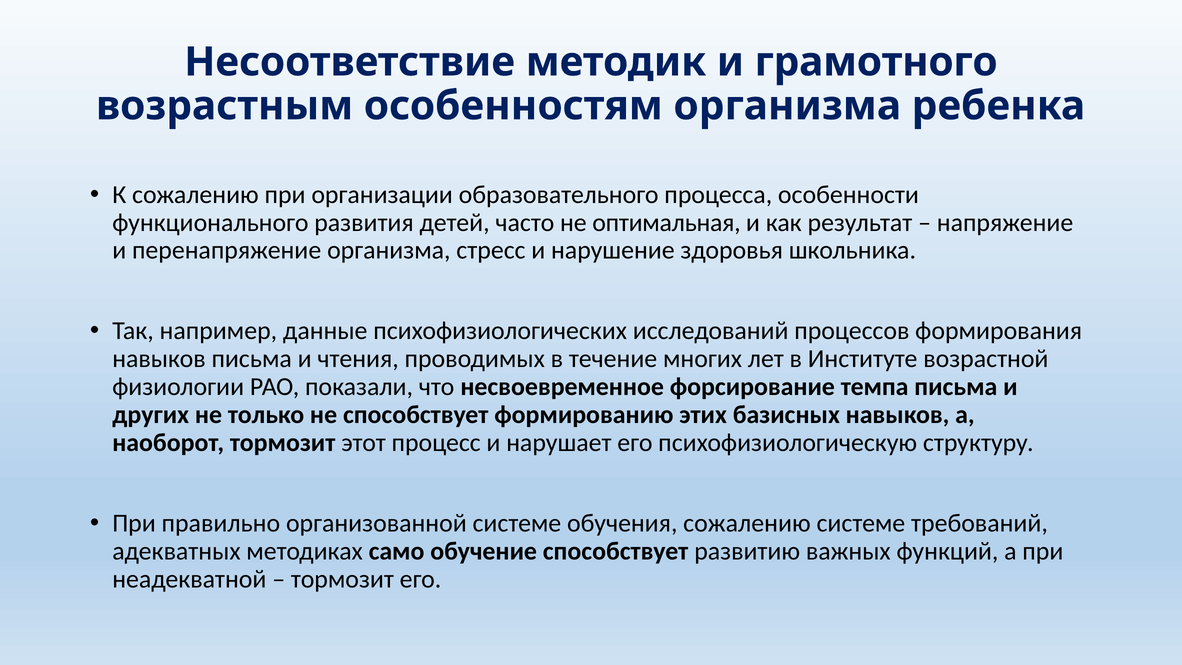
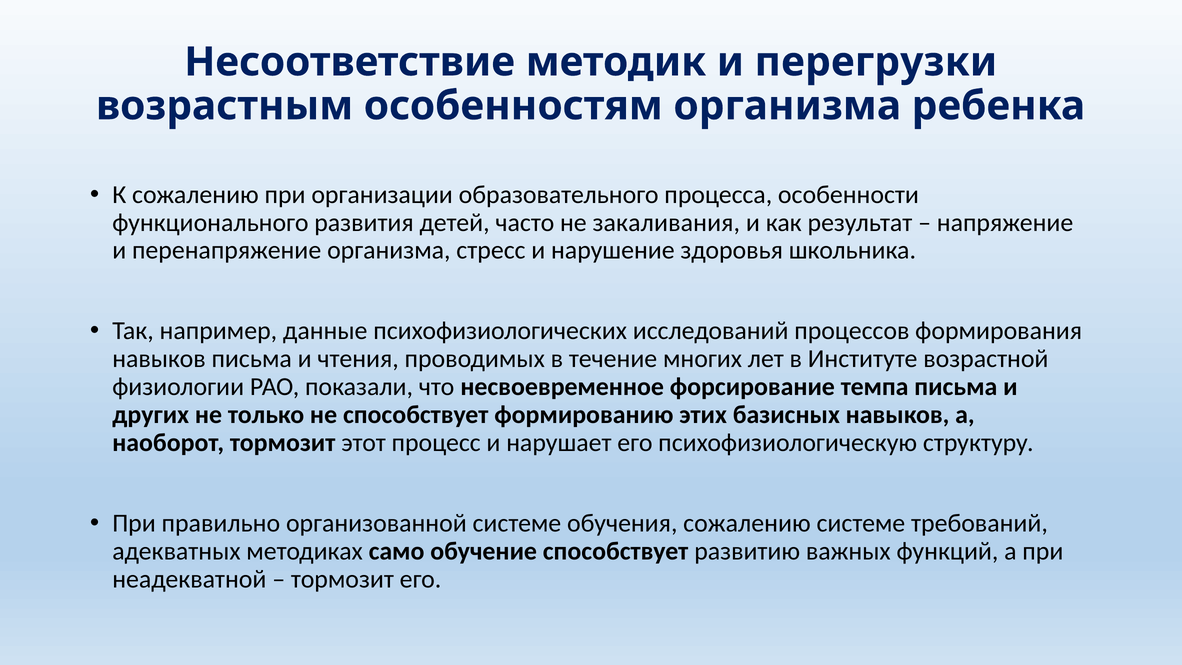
грамотного: грамотного -> перегрузки (876, 62)
оптимальная: оптимальная -> закаливания (666, 222)
